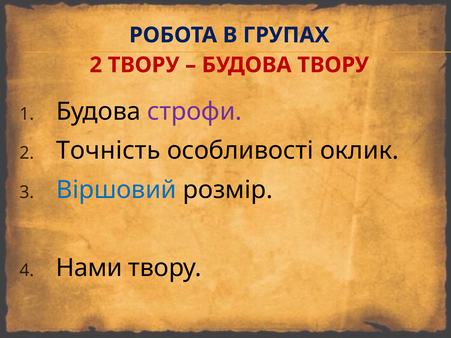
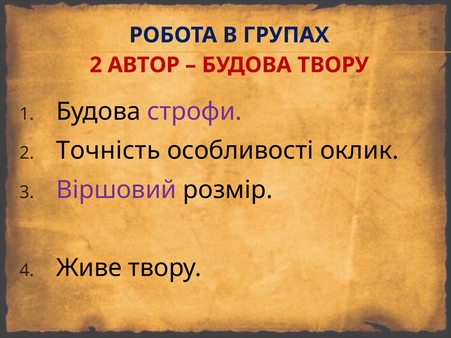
2 ТВОРУ: ТВОРУ -> АВТОР (144, 65)
Віршовий colour: blue -> purple (116, 190)
Нами: Нами -> Живе (89, 268)
